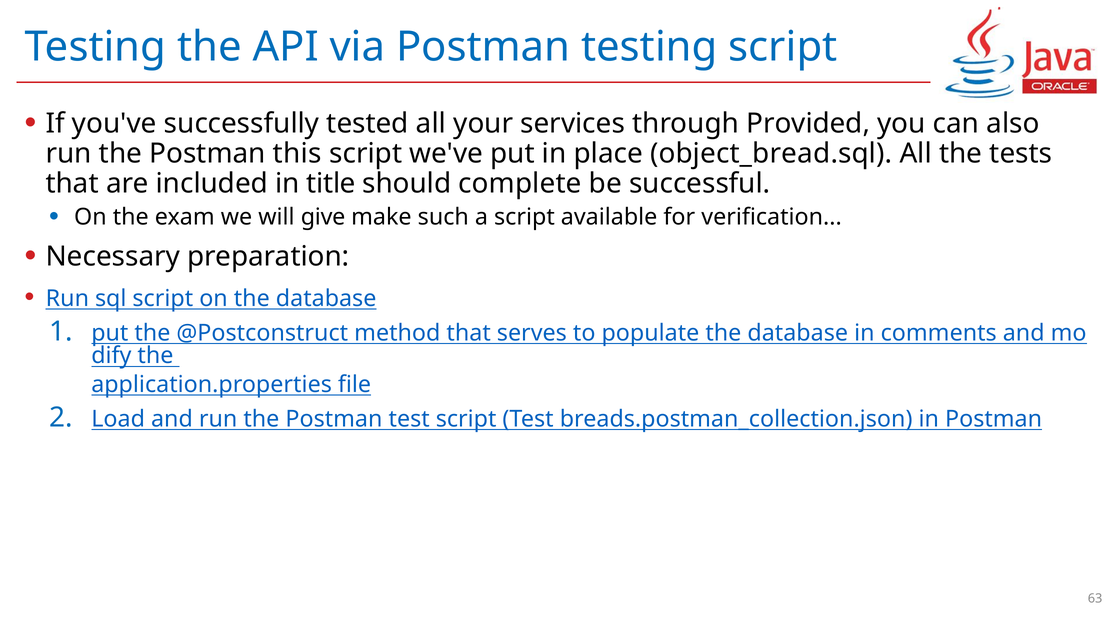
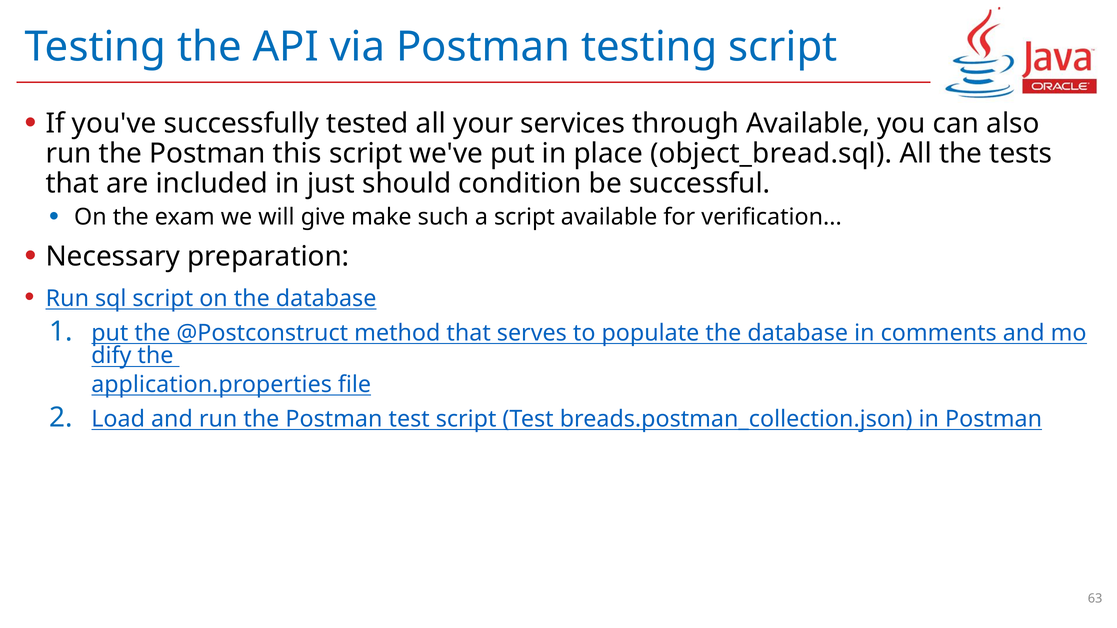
through Provided: Provided -> Available (808, 123)
title: title -> just (331, 184)
complete: complete -> condition (520, 184)
